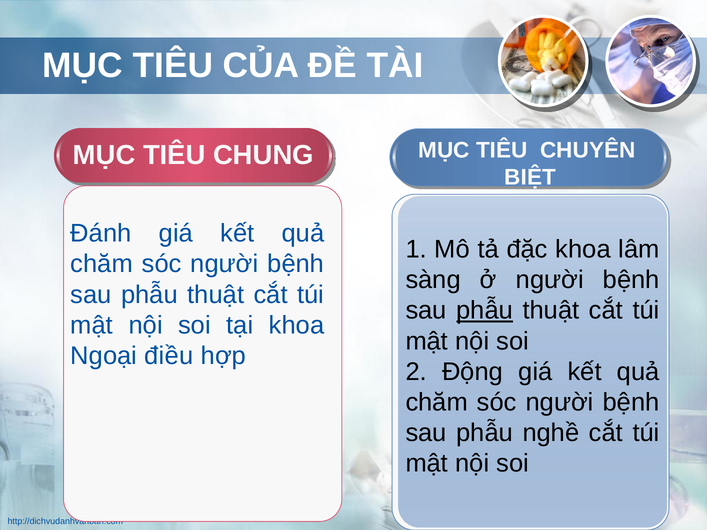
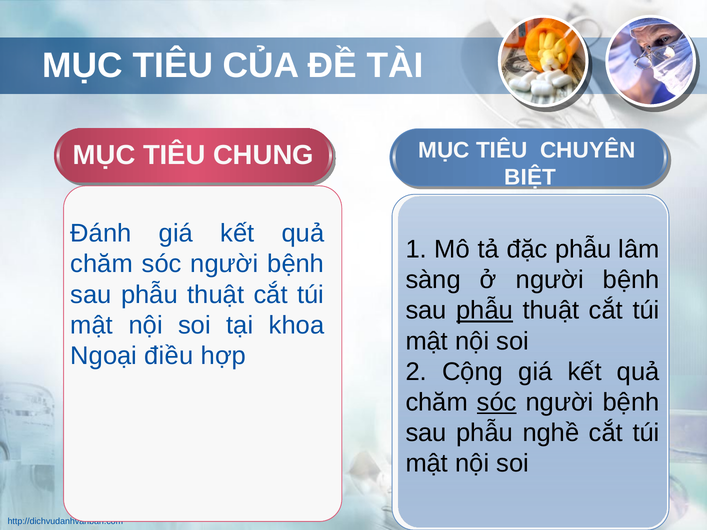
đặc khoa: khoa -> phẫu (583, 249)
Động: Động -> Cộng (473, 372)
sóc underline: none -> present (497, 403)
